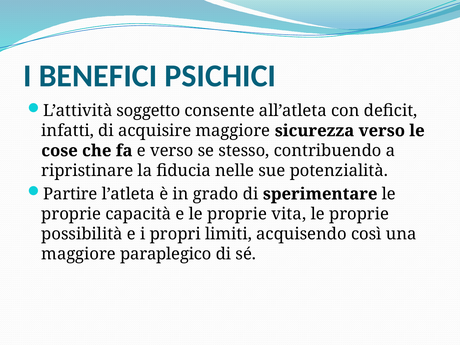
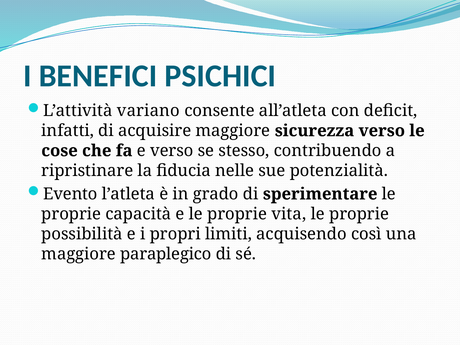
soggetto: soggetto -> variano (148, 111)
Partire: Partire -> Evento (70, 194)
